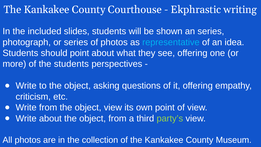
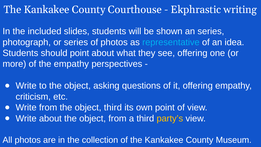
the students: students -> empathy (71, 64)
object view: view -> third (113, 107)
party’s colour: light green -> yellow (170, 118)
